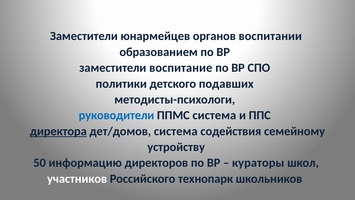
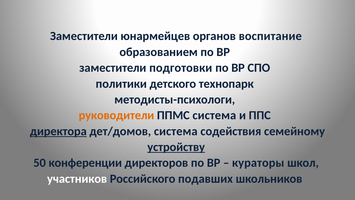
воспитании: воспитании -> воспитание (270, 36)
воспитание: воспитание -> подготовки (181, 68)
подавших: подавших -> технопарк (226, 84)
руководители colour: blue -> orange (116, 115)
устройству underline: none -> present (176, 147)
информацию: информацию -> конференции (85, 163)
технопарк: технопарк -> подавших (205, 178)
